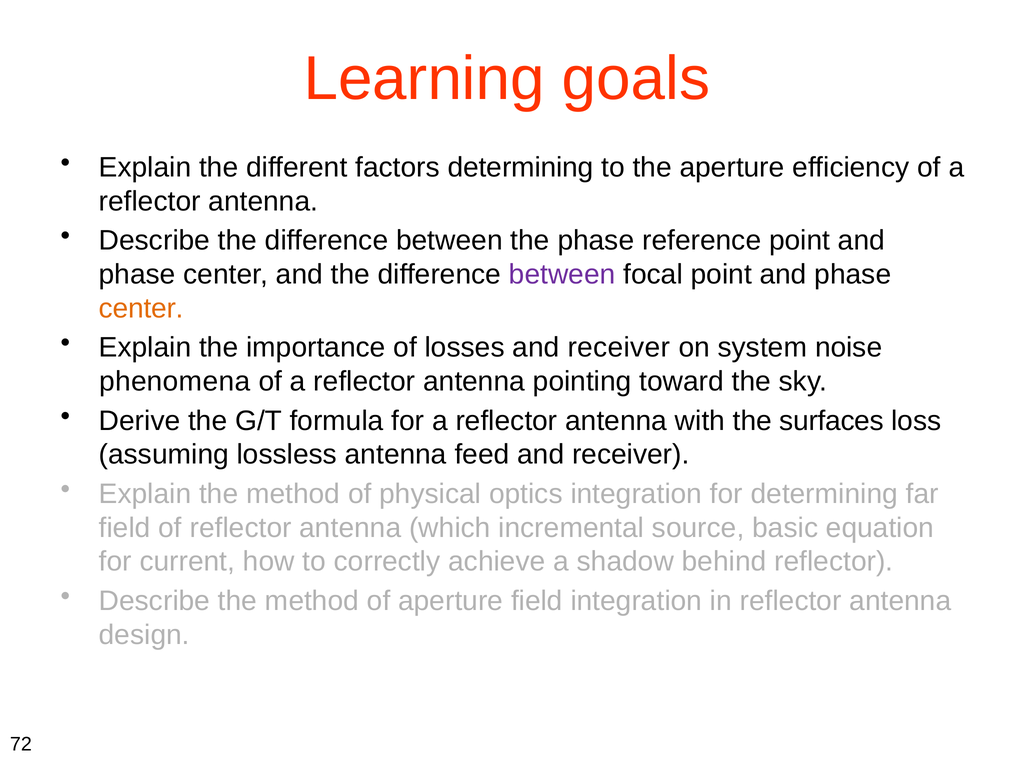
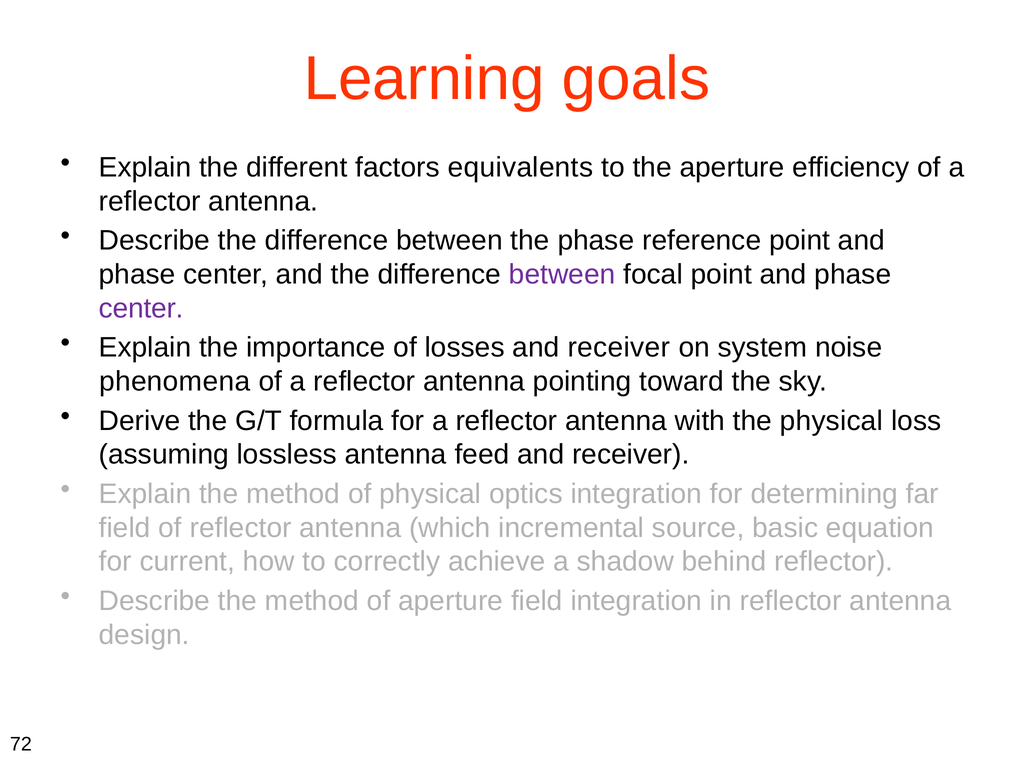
factors determining: determining -> equivalents (520, 168)
center colour: orange -> purple (141, 308)
the surfaces: surfaces -> physical (831, 421)
